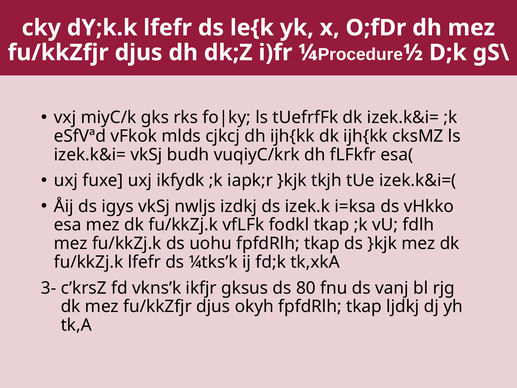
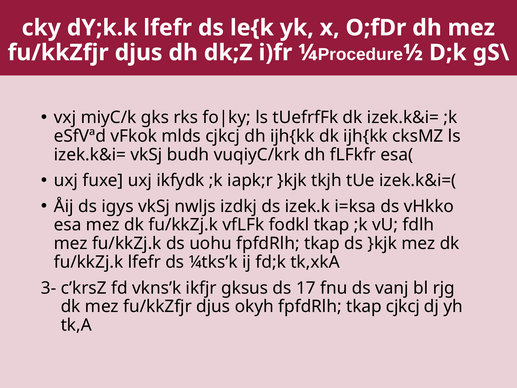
80: 80 -> 17 (306, 288)
tkap ljdkj: ljdkj -> cjkcj (403, 306)
